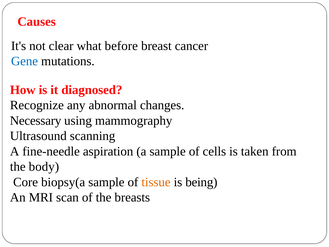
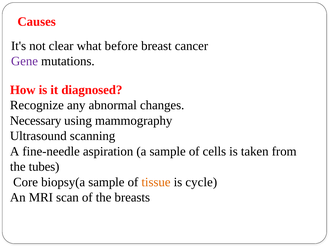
Gene colour: blue -> purple (24, 61)
body: body -> tubes (44, 166)
being: being -> cycle (201, 182)
